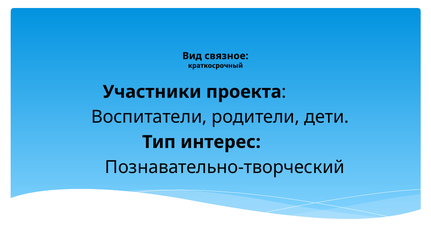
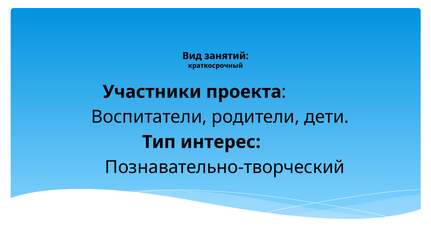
связное: связное -> занятий (226, 56)
